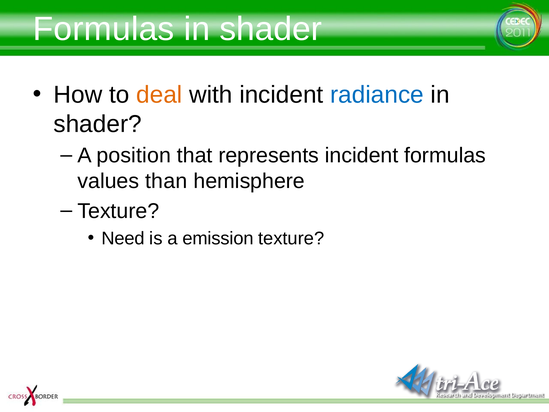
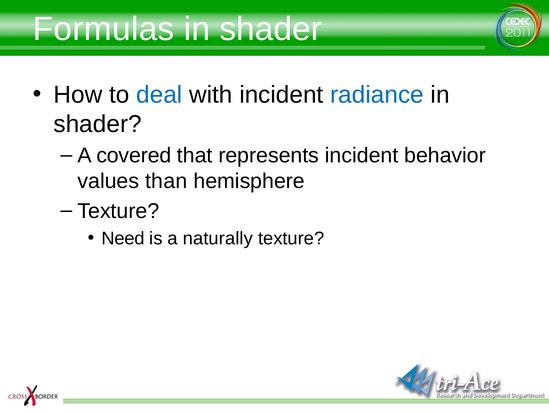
deal colour: orange -> blue (159, 95)
position: position -> covered (134, 155)
incident formulas: formulas -> behavior (445, 155)
emission: emission -> naturally (218, 238)
